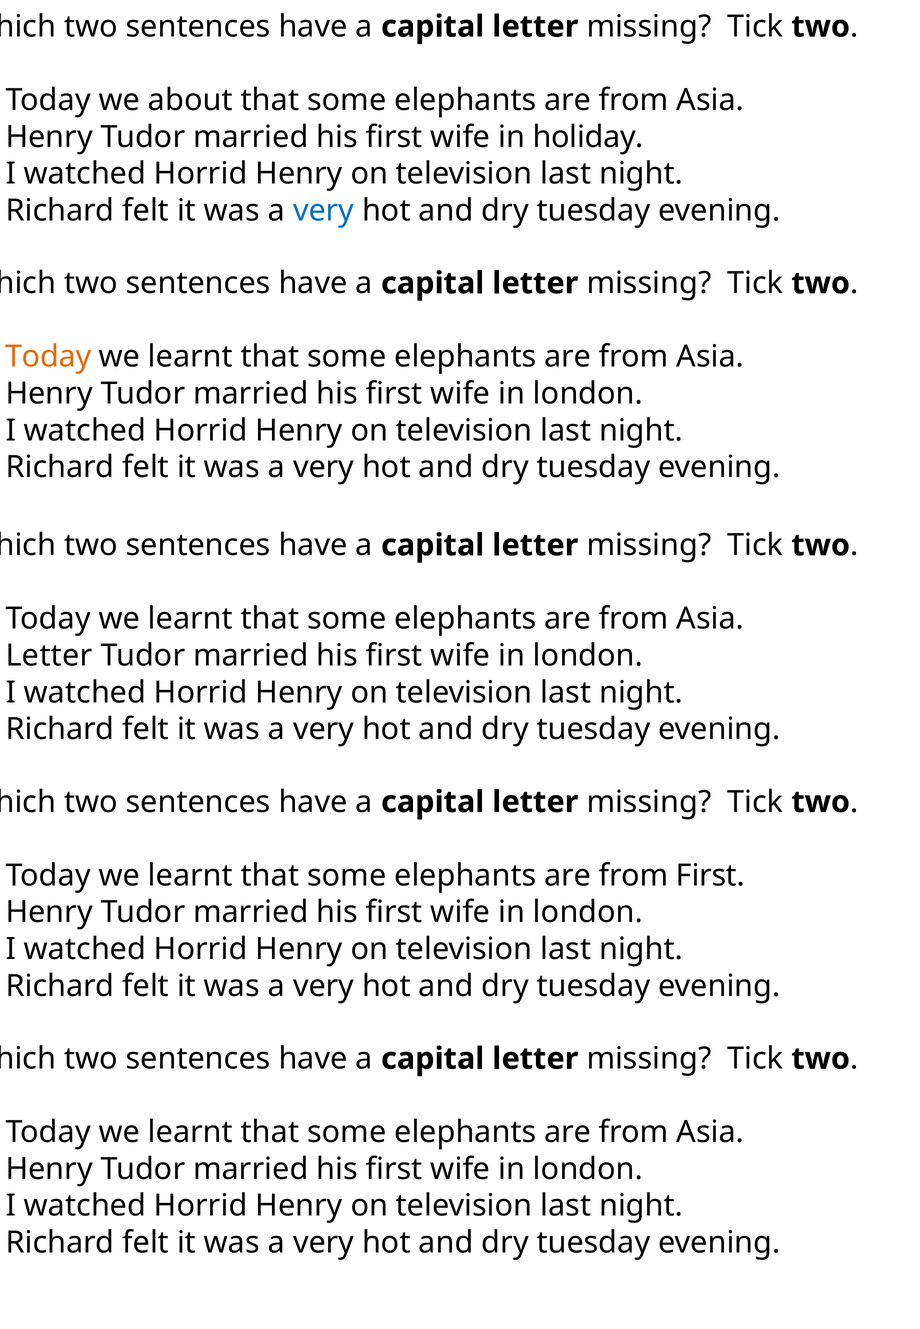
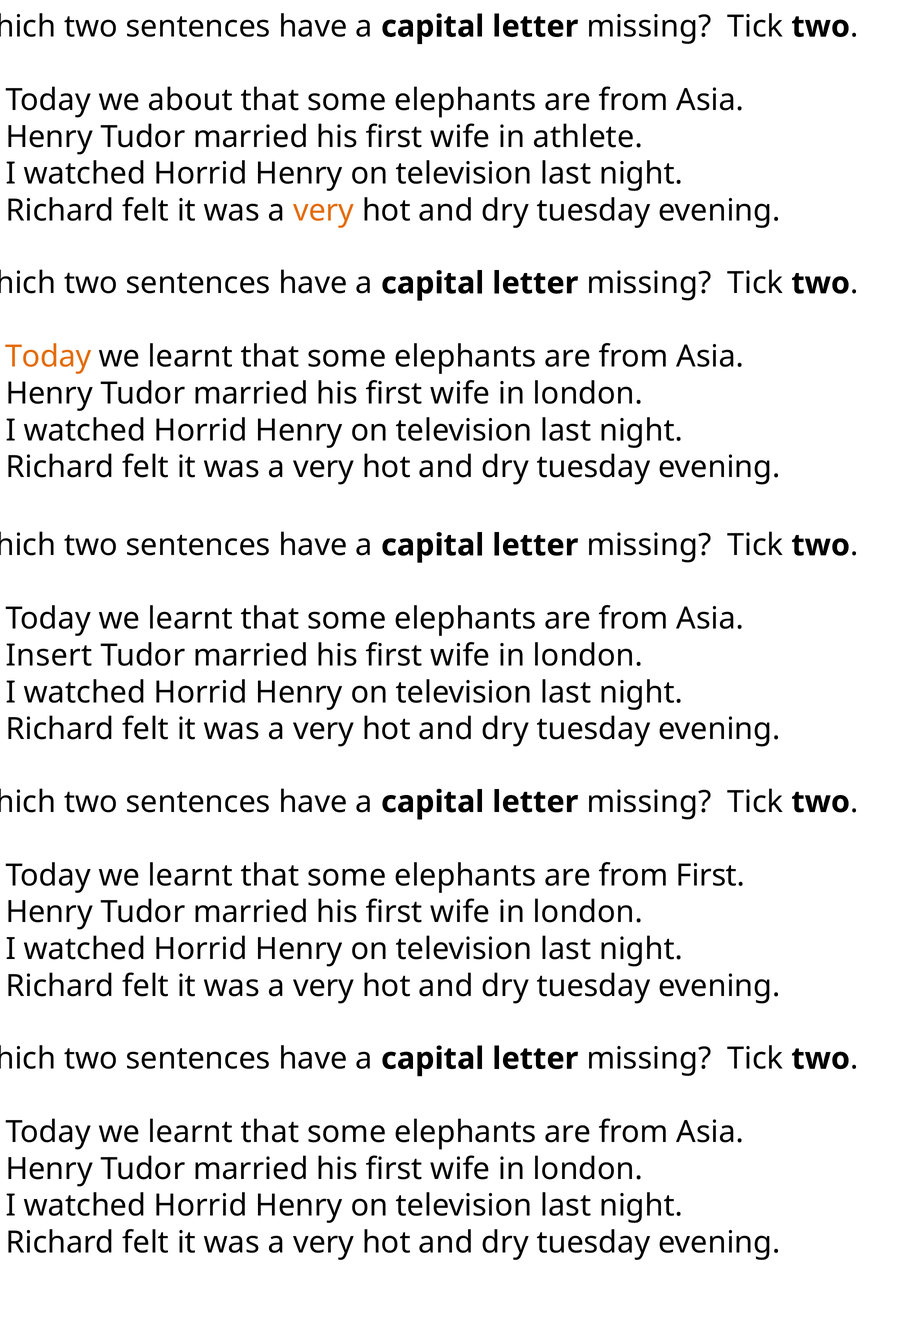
holiday: holiday -> athlete (588, 137)
very colour: blue -> orange (324, 211)
Letter: Letter -> Insert (49, 656)
